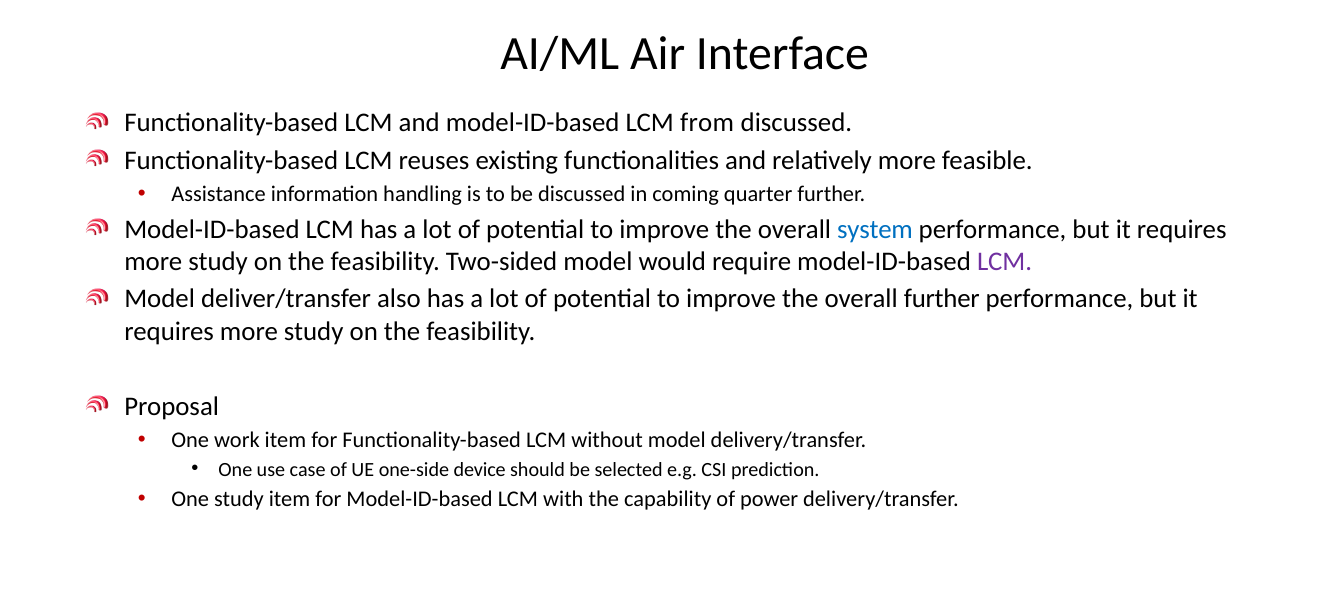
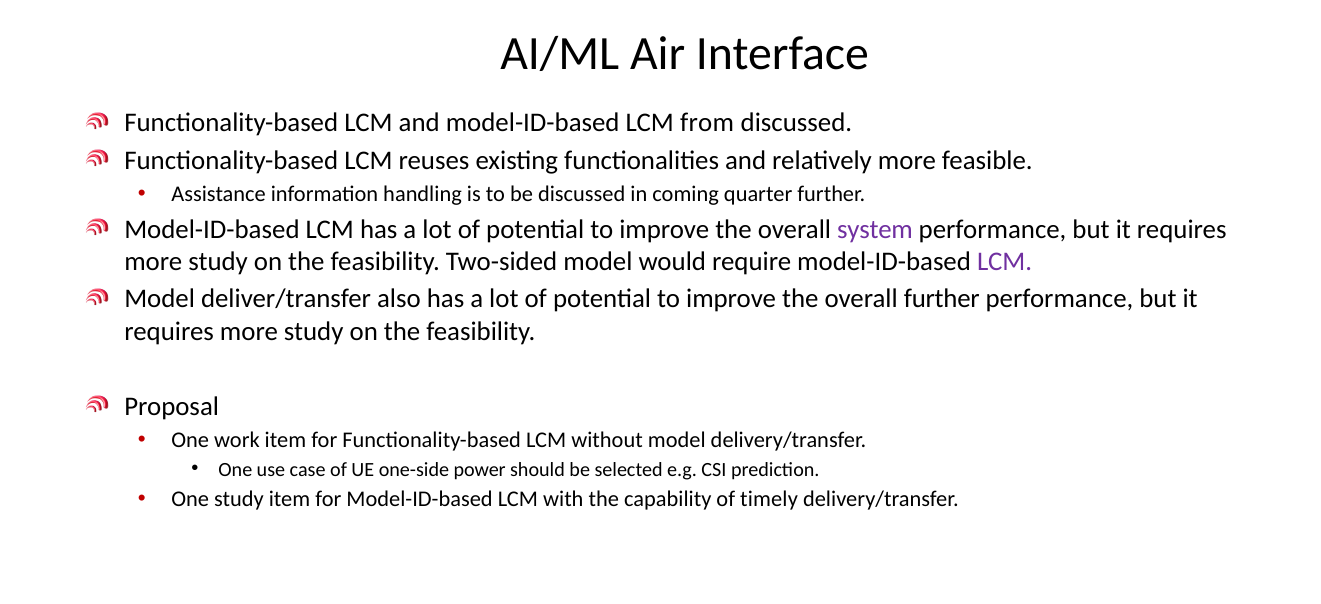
system colour: blue -> purple (875, 229)
device: device -> power (480, 469)
power: power -> timely (769, 500)
